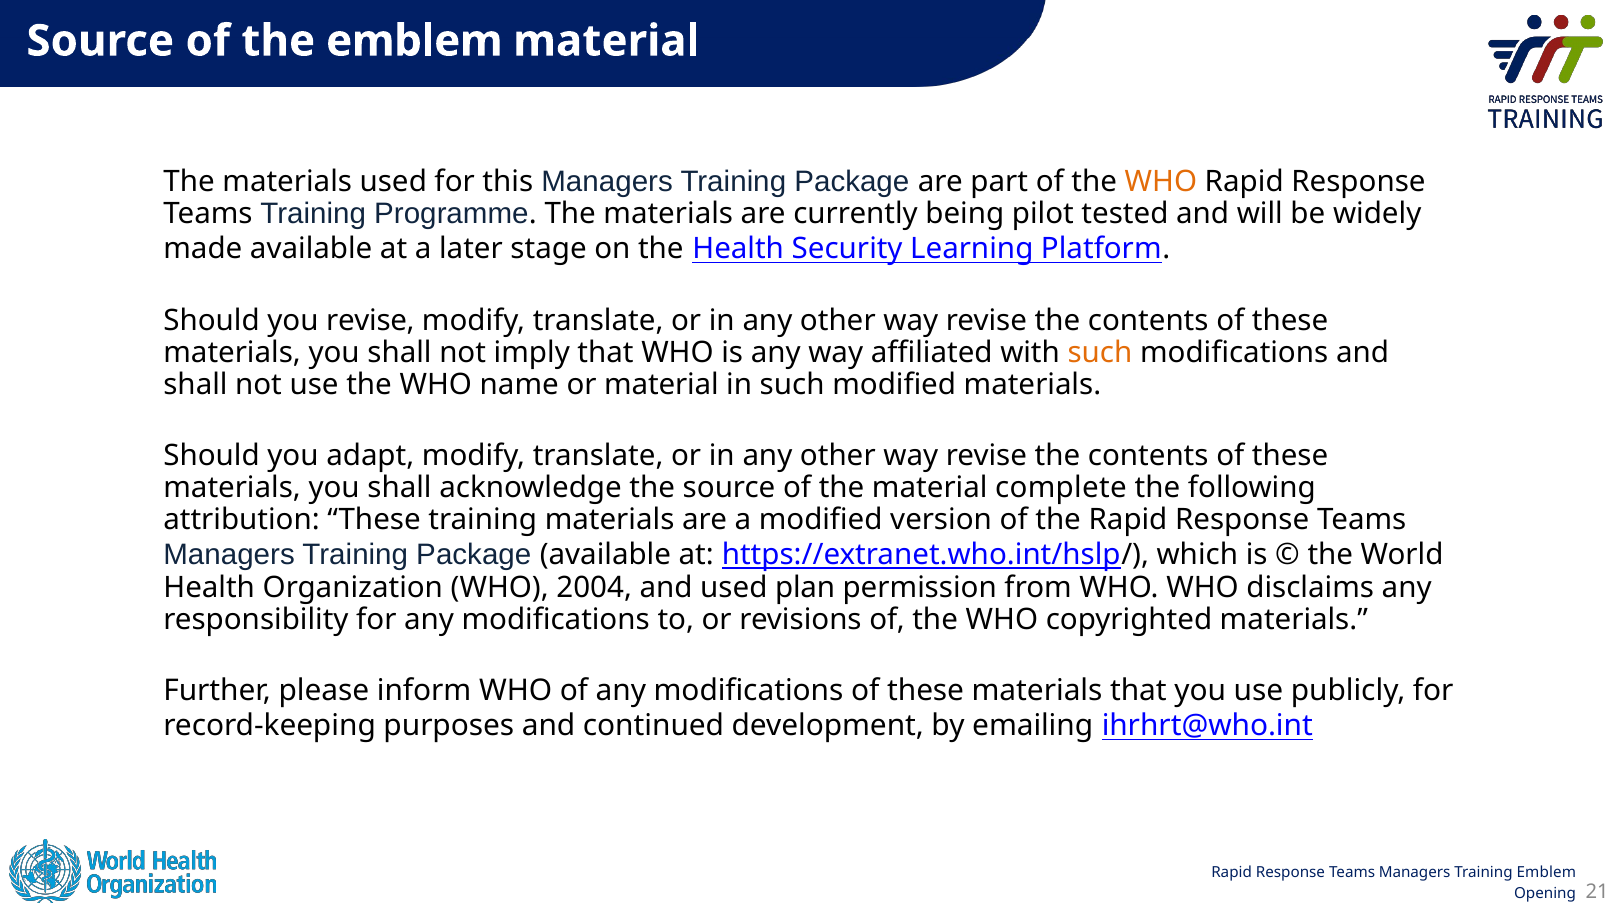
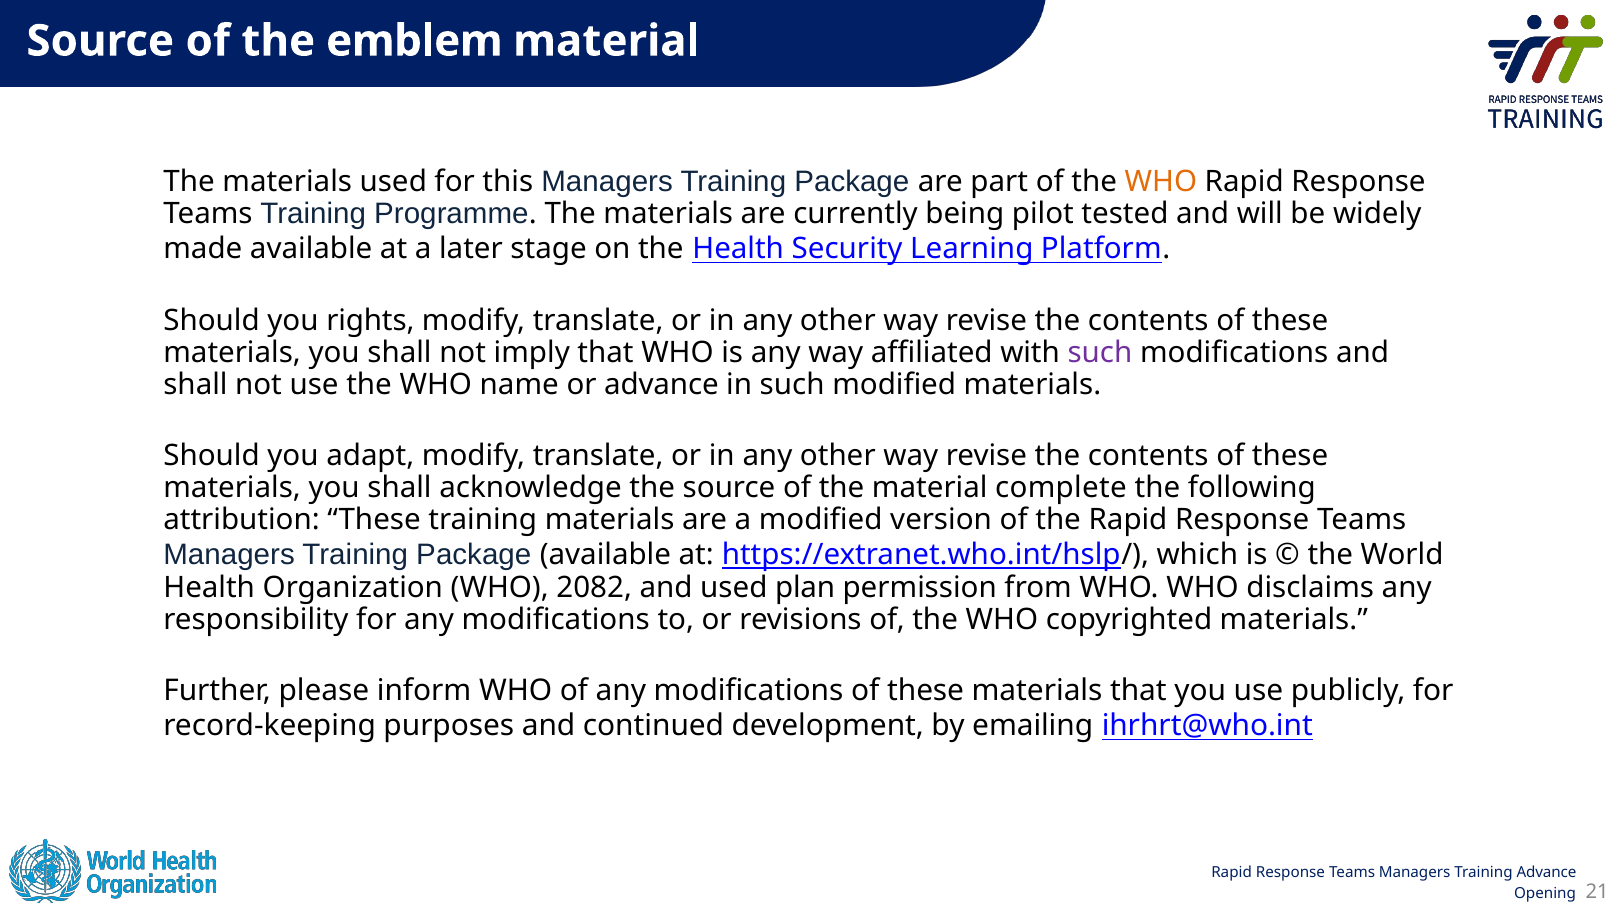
you revise: revise -> rights (370, 321)
such colour: orange -> purple (1100, 353)
or material: material -> advance (661, 385)
2004: 2004 -> 2082 (594, 587)
Training Emblem: Emblem -> Advance (1546, 872)
